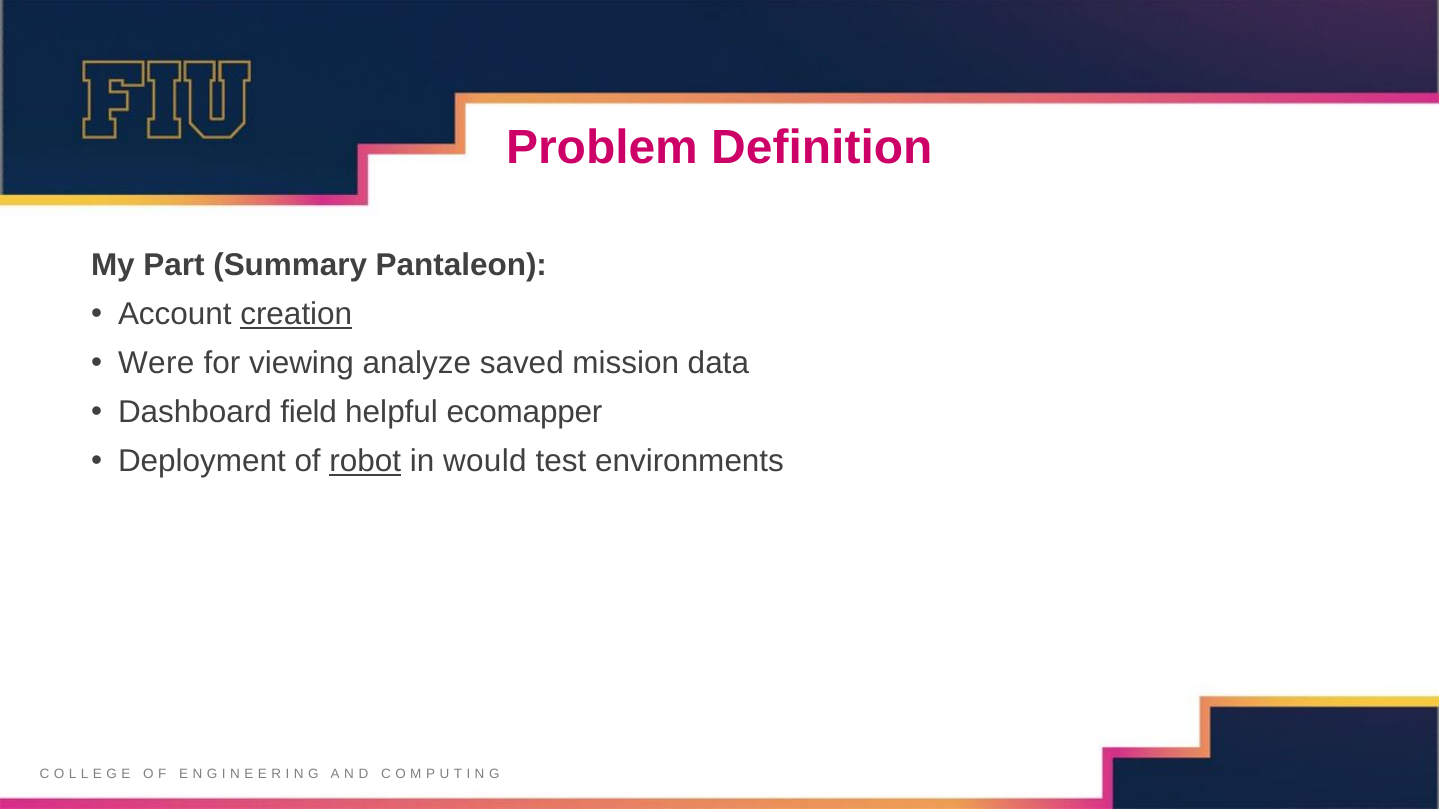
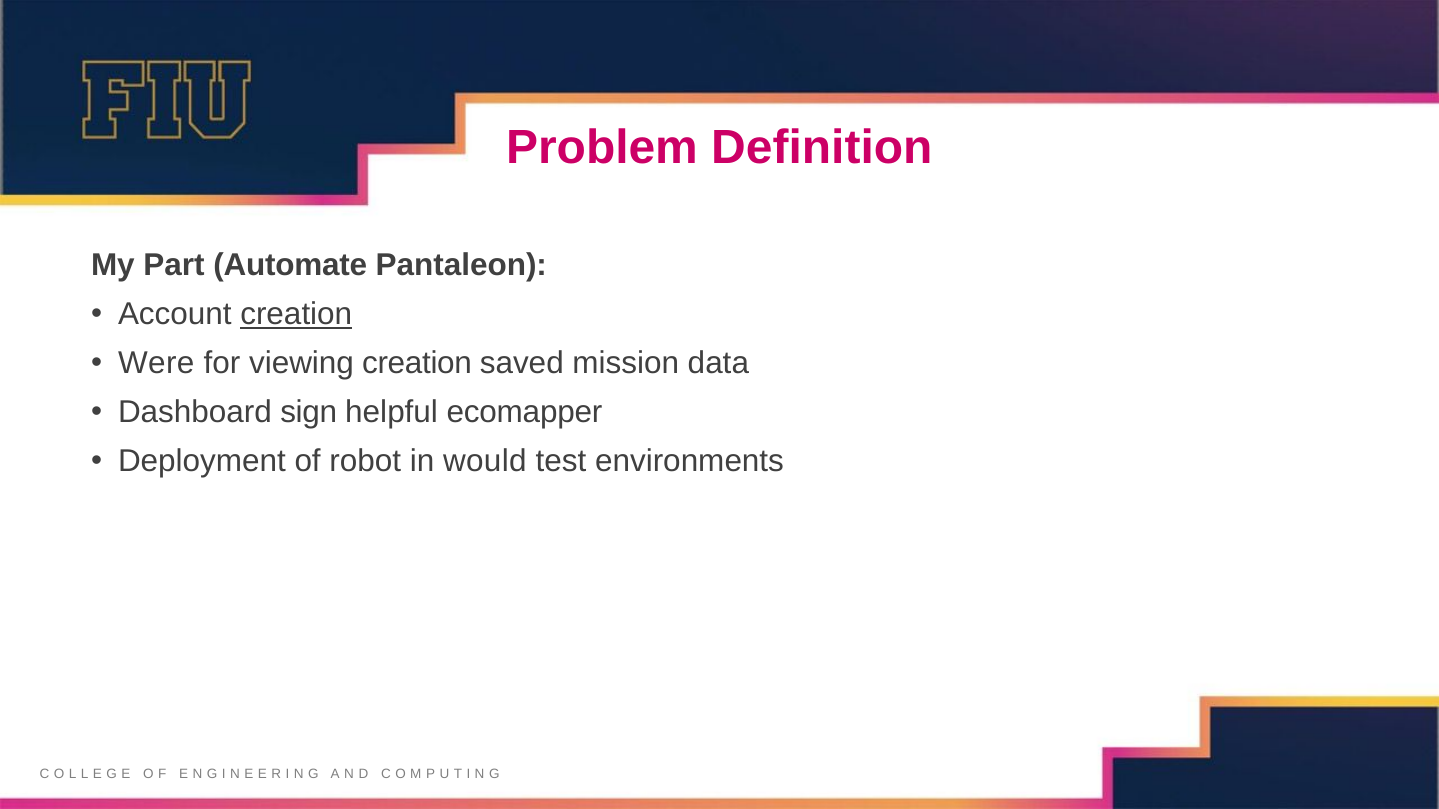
Summary: Summary -> Automate (290, 266)
viewing analyze: analyze -> creation (417, 364)
field: field -> sign (309, 413)
robot underline: present -> none (365, 462)
